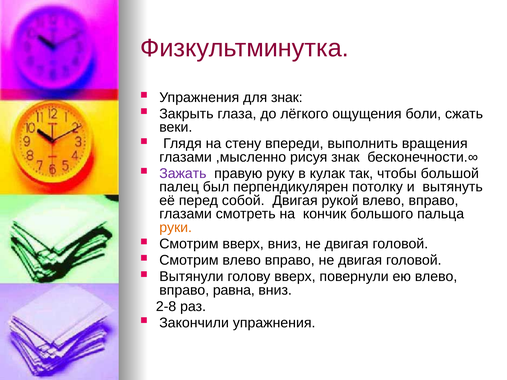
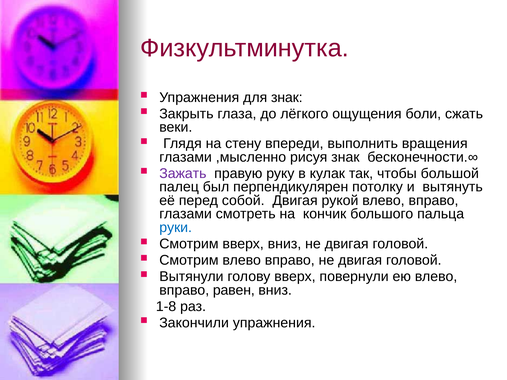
руки colour: orange -> blue (176, 228)
равна: равна -> равен (234, 290)
2-8: 2-8 -> 1-8 (166, 307)
